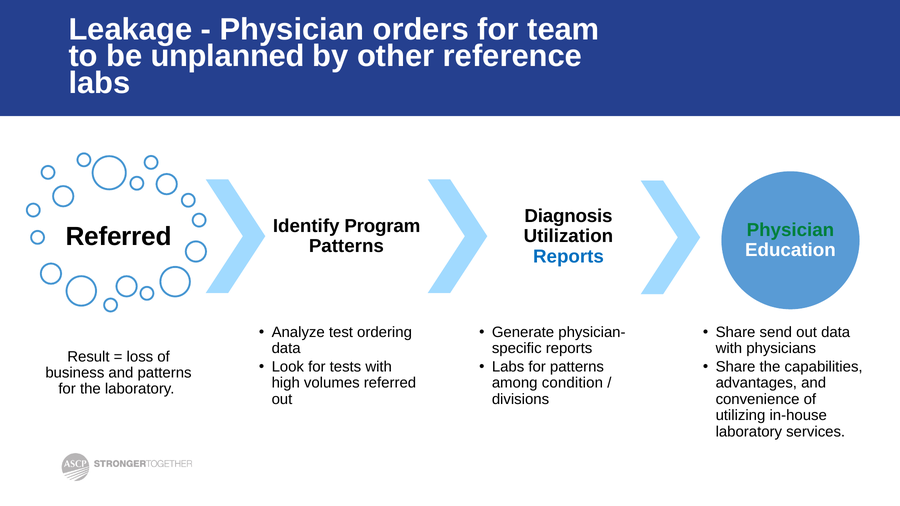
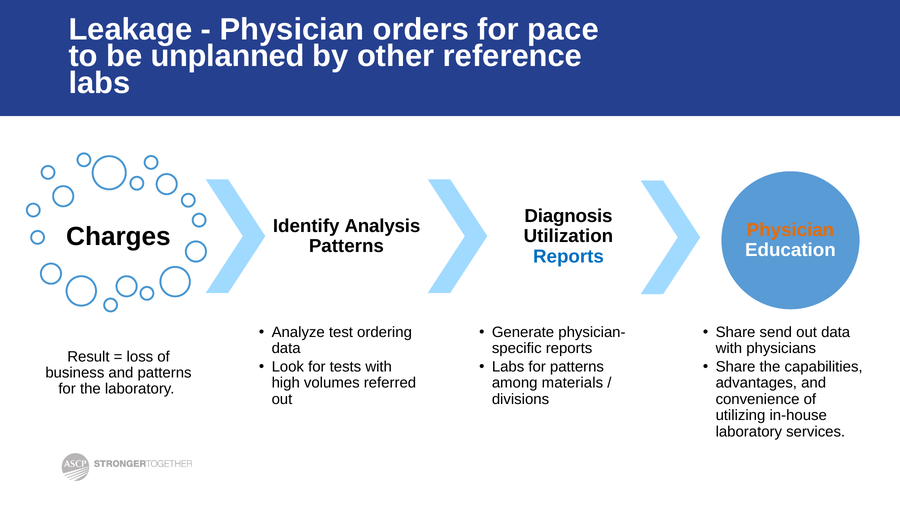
team: team -> pace (563, 30)
Program: Program -> Analysis (382, 226)
Physician colour: green -> orange (790, 230)
Referred: Referred -> Charges (119, 237)
condition: condition -> materials (572, 383)
